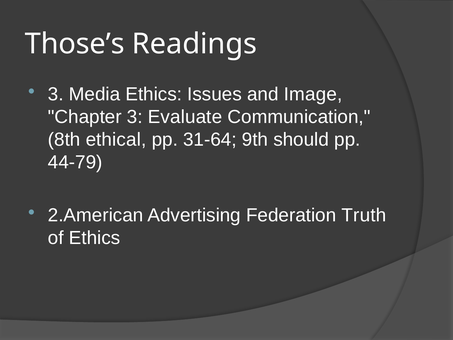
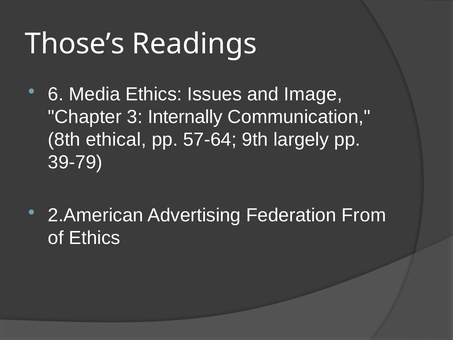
3: 3 -> 6 (56, 94)
Evaluate: Evaluate -> Internally (185, 117)
31-64: 31-64 -> 57-64 (210, 139)
should: should -> largely (301, 139)
44-79: 44-79 -> 39-79 (75, 162)
Truth: Truth -> From (364, 215)
